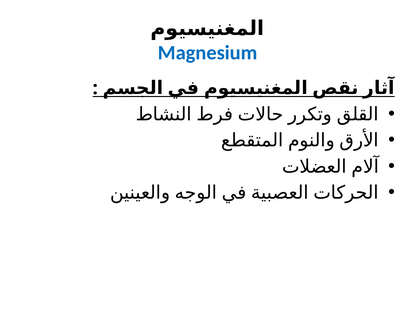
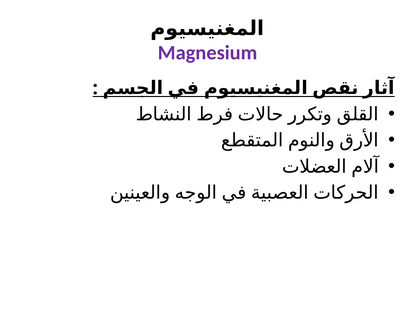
Magnesium colour: blue -> purple (208, 53)
